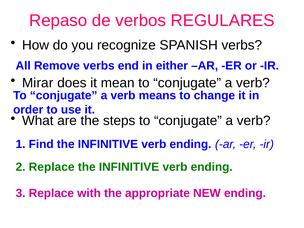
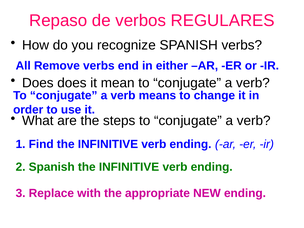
Mirar: Mirar -> Does (38, 83)
2 Replace: Replace -> Spanish (52, 167)
